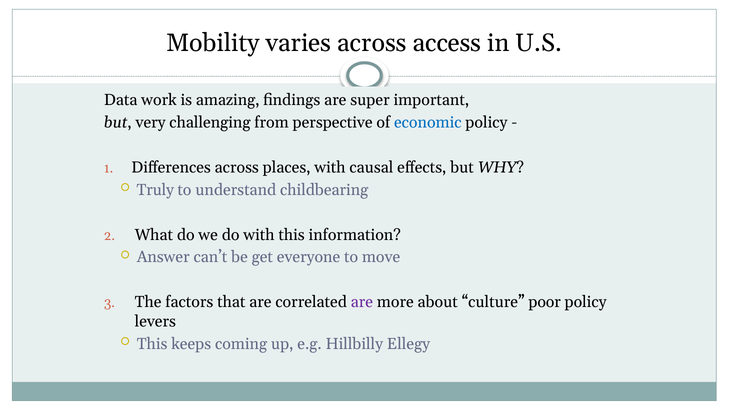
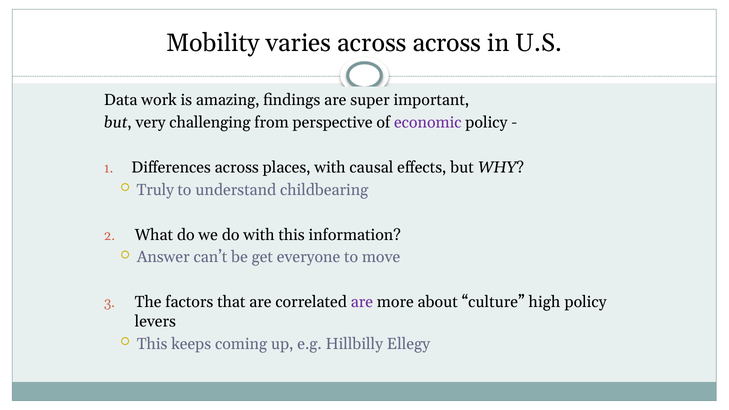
across access: access -> across (447, 43)
economic colour: blue -> purple (428, 122)
poor: poor -> high (544, 302)
